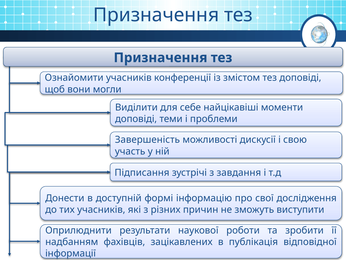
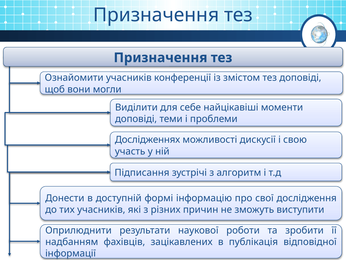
Завершеність: Завершеність -> Дослідженнях (148, 140)
завдання: завдання -> алгоритм (239, 172)
